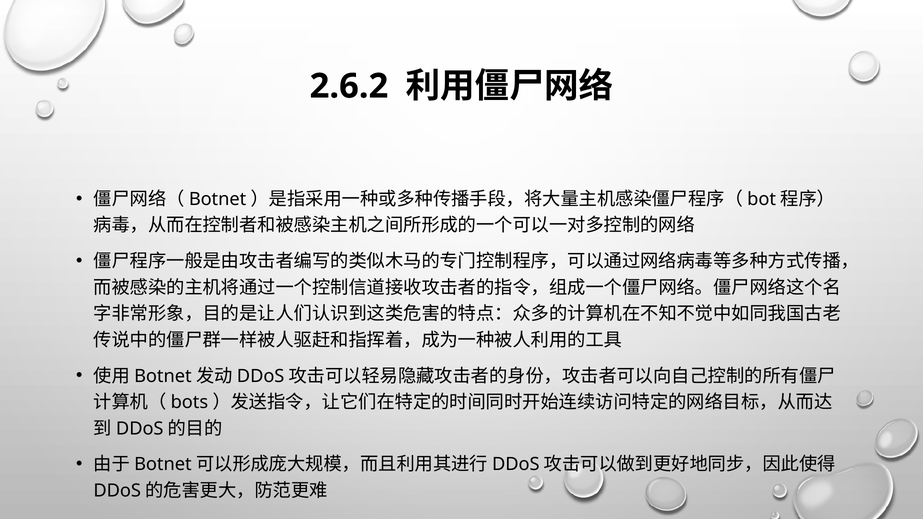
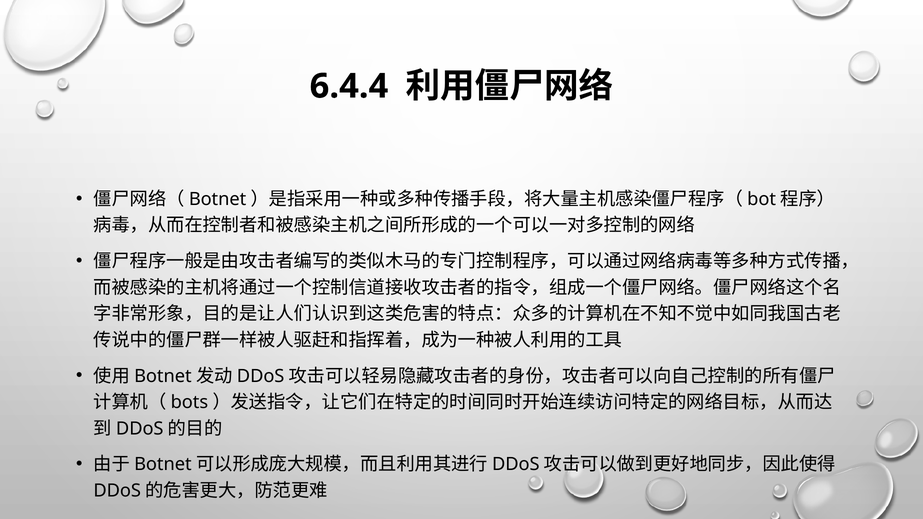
2.6.2: 2.6.2 -> 6.4.4 (349, 86)
